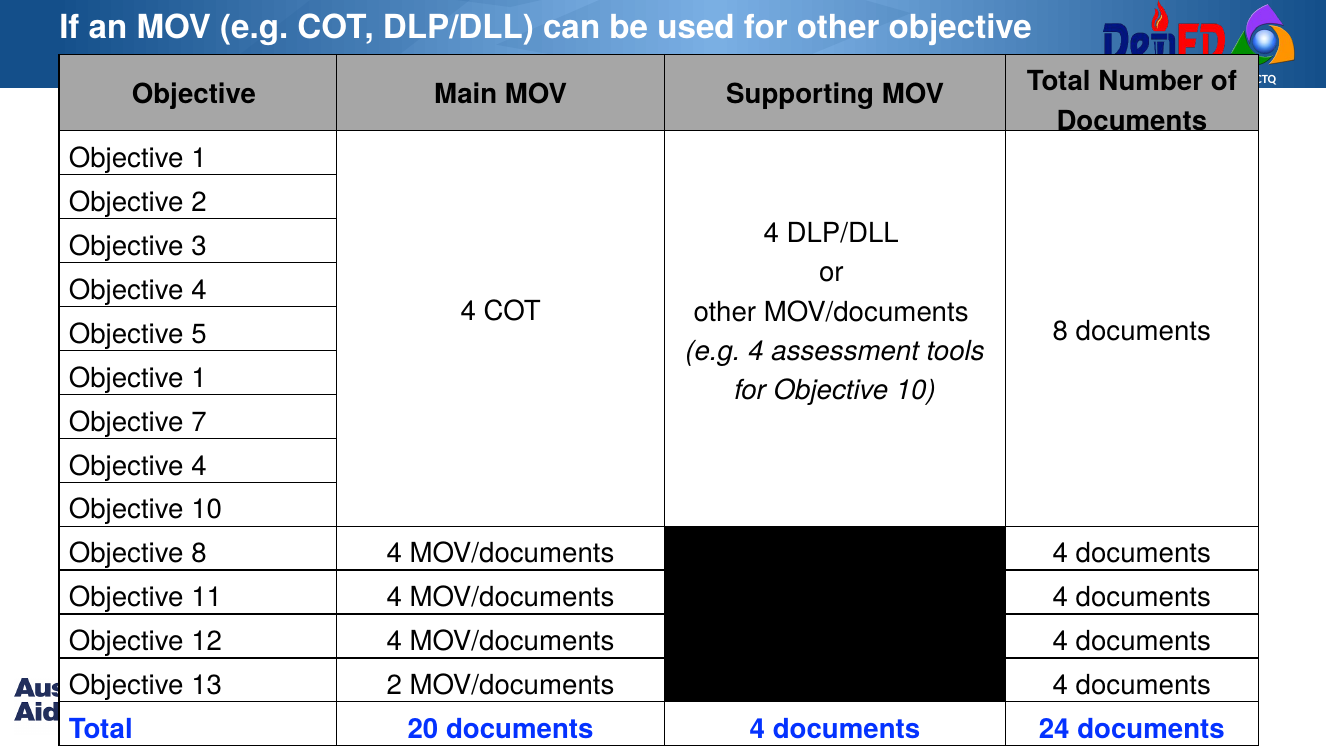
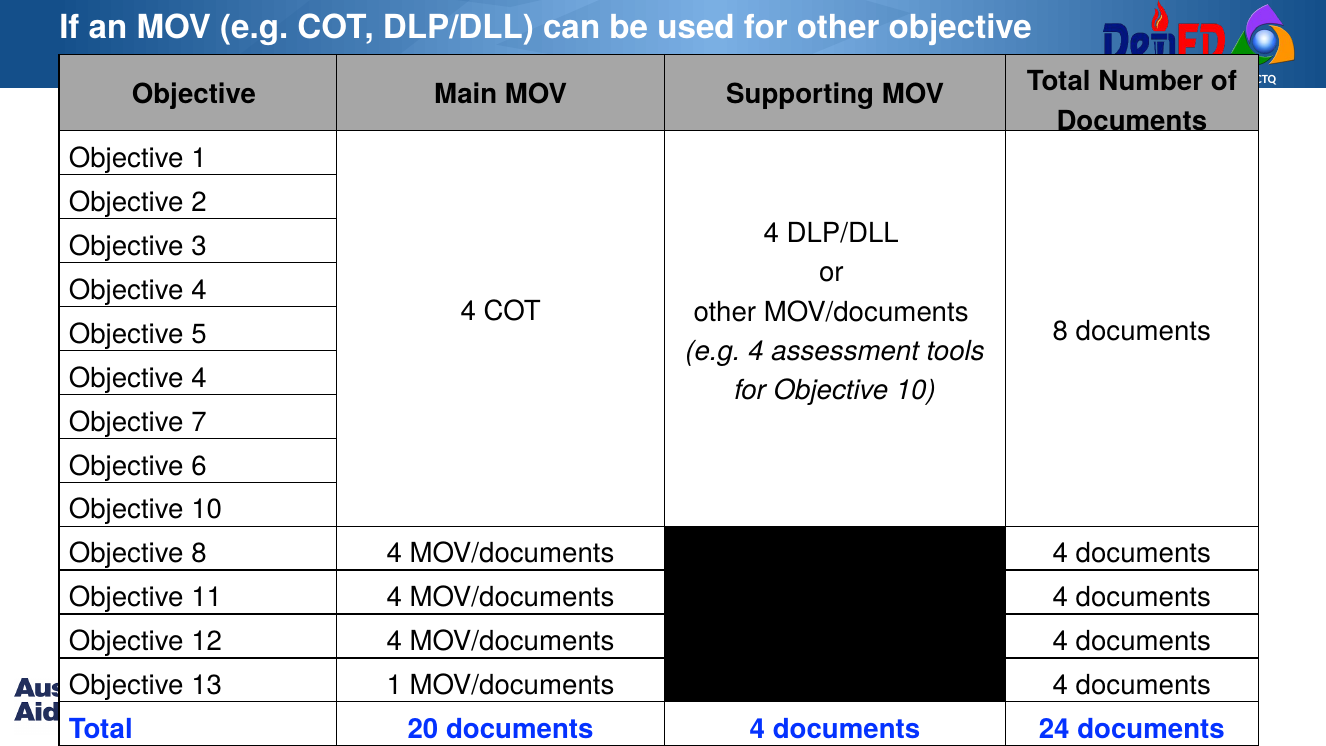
1: 1 -> 4 (199, 378)
4: 4 -> 6 (199, 466)
13 2: 2 -> 1 (394, 686)
